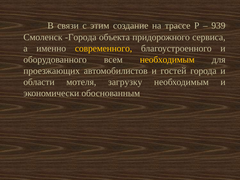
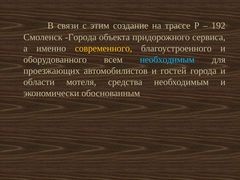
939: 939 -> 192 (218, 26)
необходимым colour: yellow -> light blue (167, 60)
загрузку: загрузку -> средства (125, 82)
